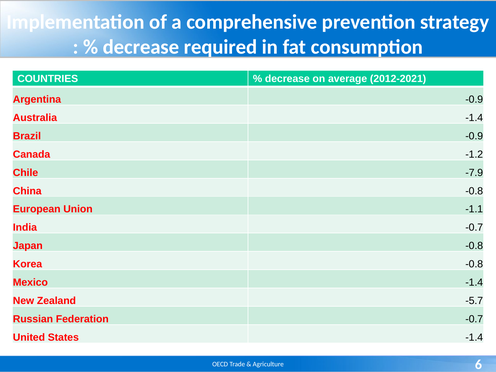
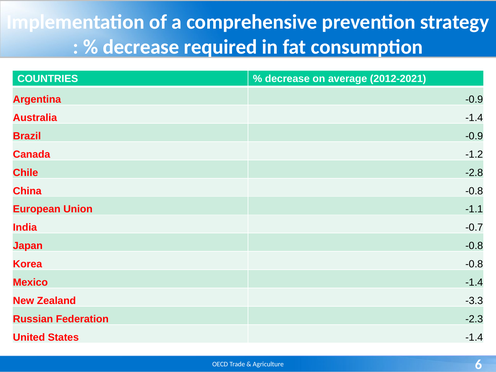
-7.9: -7.9 -> -2.8 (474, 173)
-5.7: -5.7 -> -3.3 (474, 301)
Federation -0.7: -0.7 -> -2.3 (474, 319)
